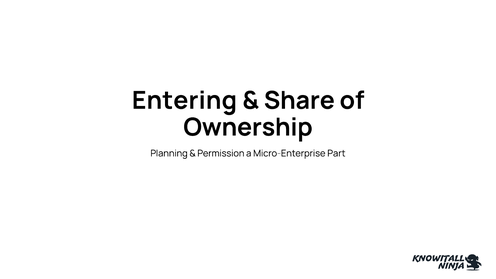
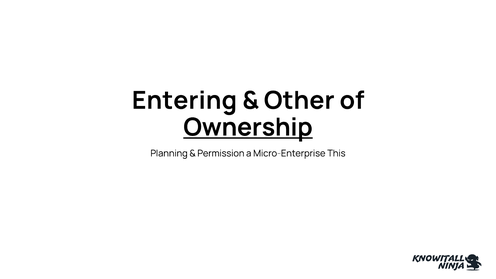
Share: Share -> Other (299, 101)
Ownership underline: none -> present (248, 127)
Part: Part -> This (336, 153)
